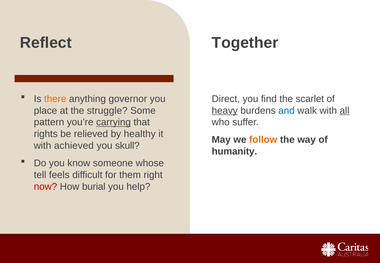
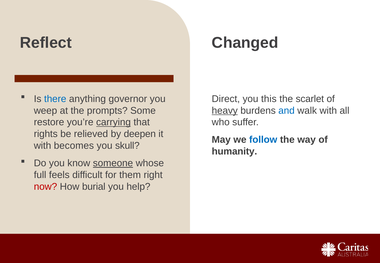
Together: Together -> Changed (245, 43)
there colour: orange -> blue (55, 99)
find: find -> this (269, 99)
place: place -> weep (45, 111)
struggle: struggle -> prompts (107, 111)
all underline: present -> none (345, 111)
pattern: pattern -> restore (49, 122)
healthy: healthy -> deepen (140, 134)
follow colour: orange -> blue (263, 140)
achieved: achieved -> becomes (74, 146)
someone underline: none -> present (113, 163)
tell: tell -> full (40, 175)
